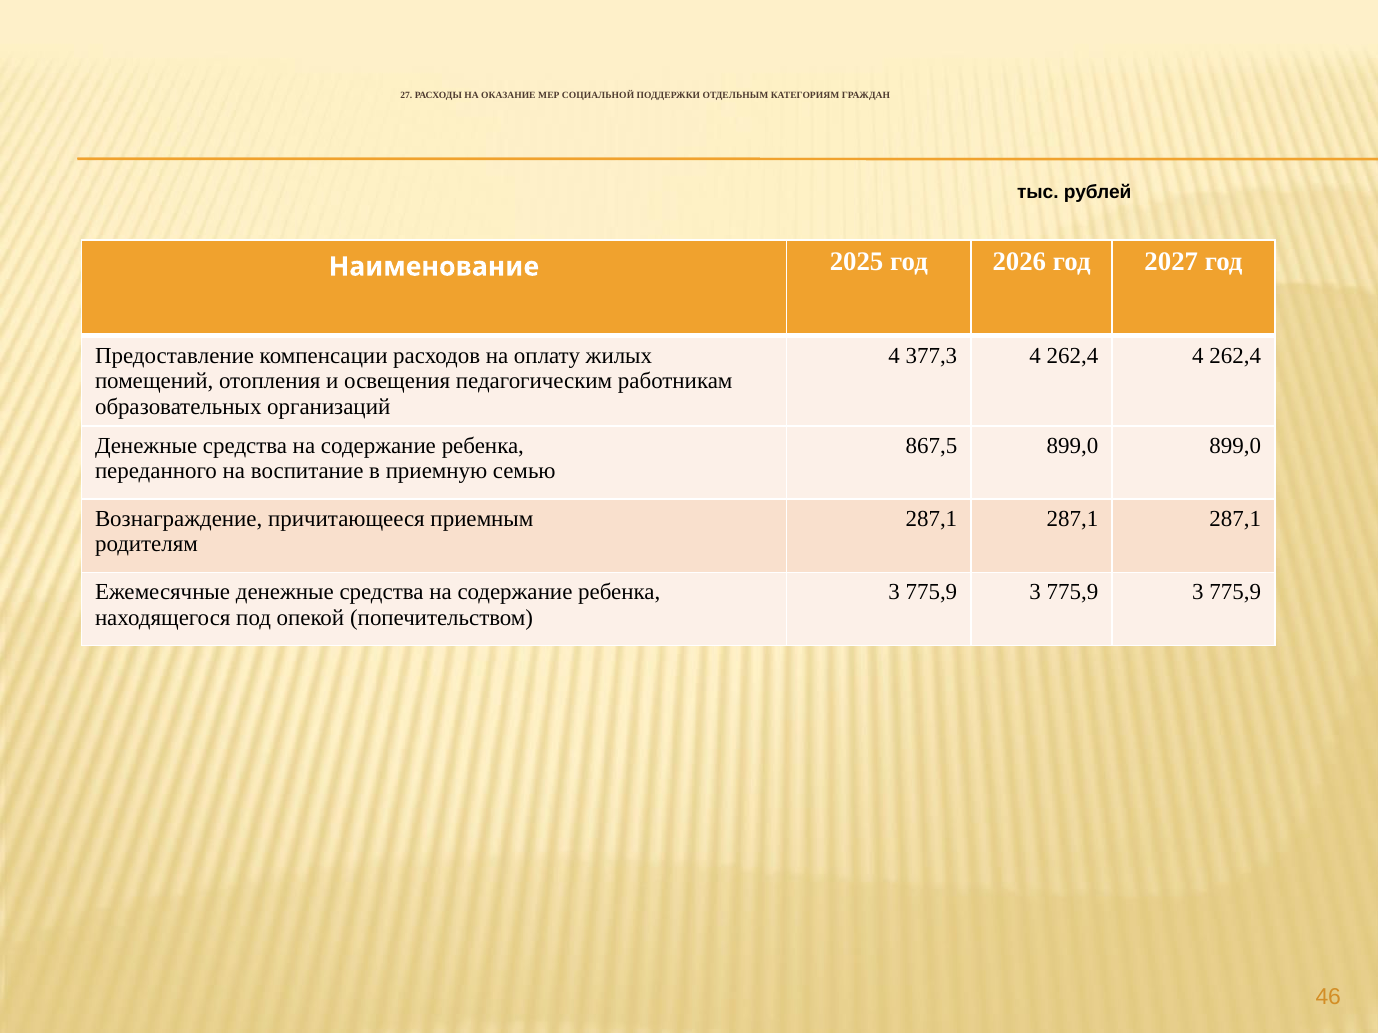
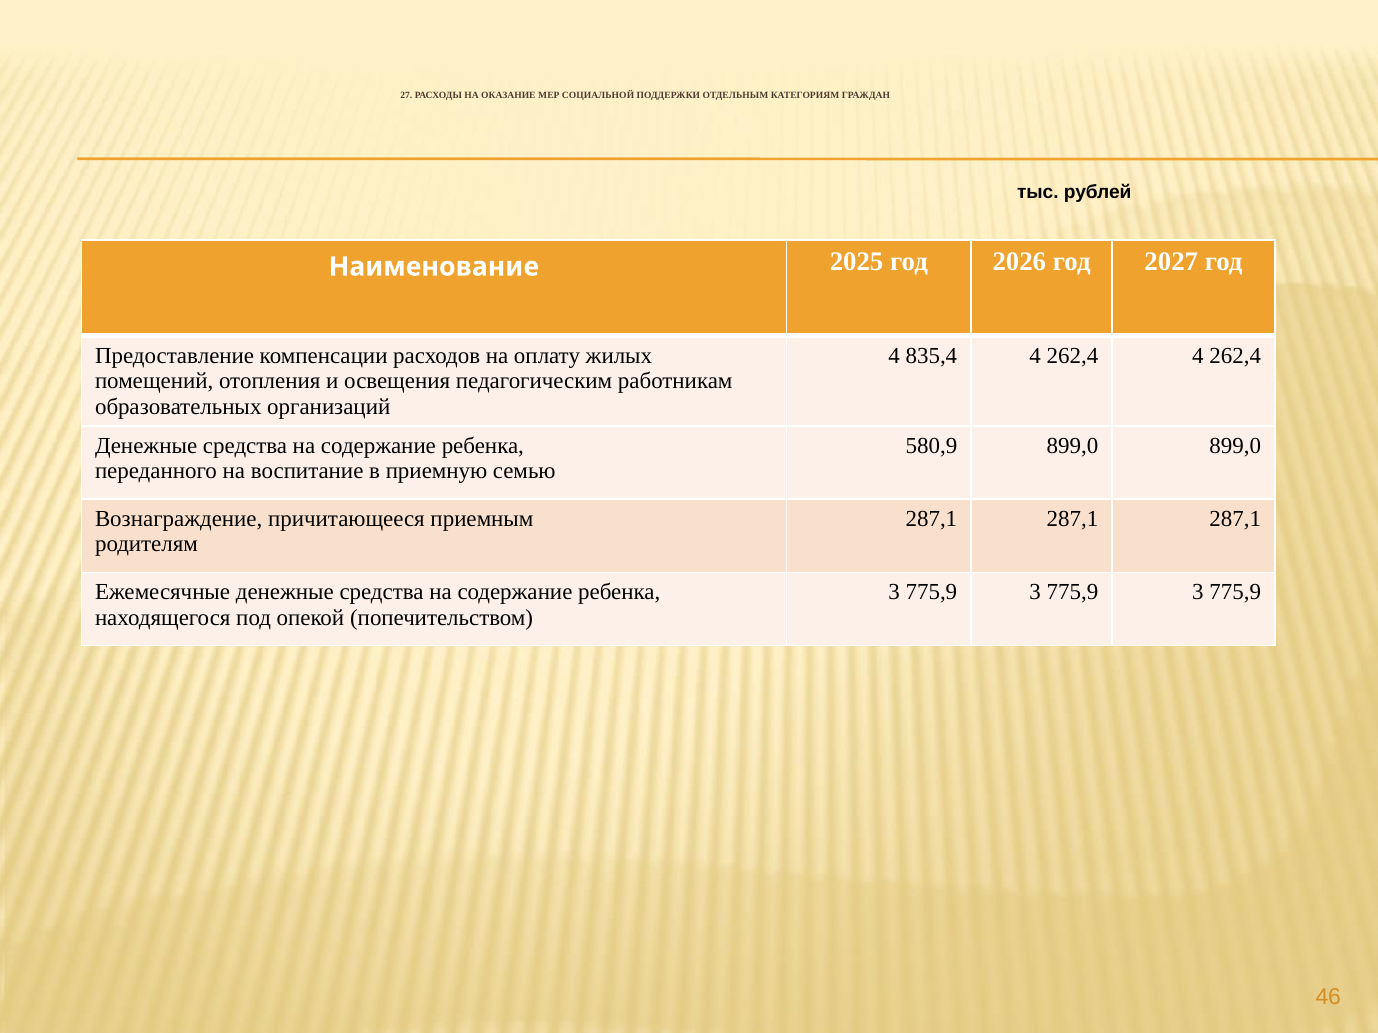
377,3: 377,3 -> 835,4 (931, 356)
867,5: 867,5 -> 580,9 (931, 446)
